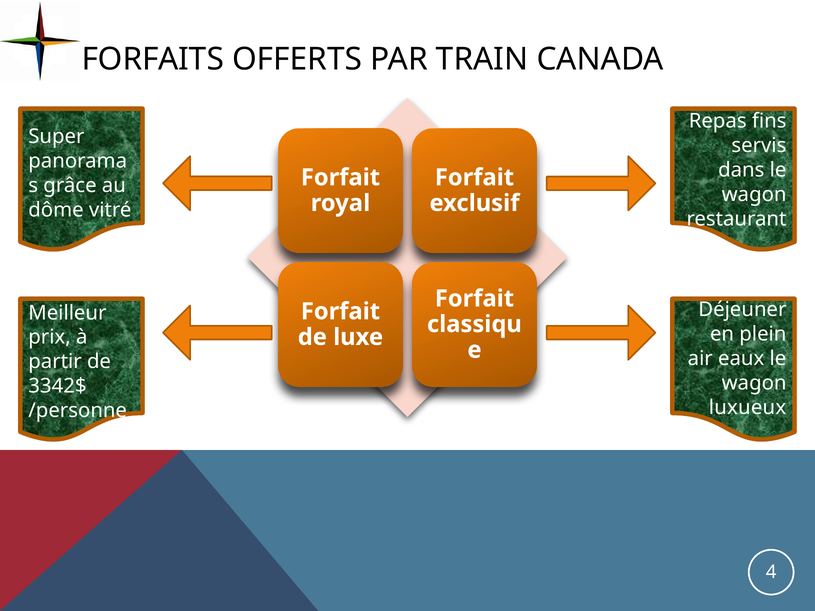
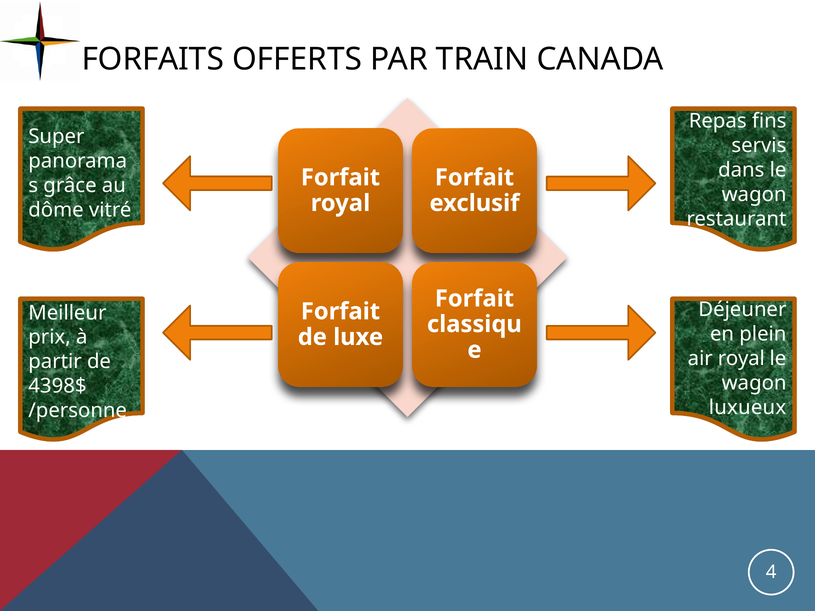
air eaux: eaux -> royal (741, 359)
3342$: 3342$ -> 4398$ (57, 386)
